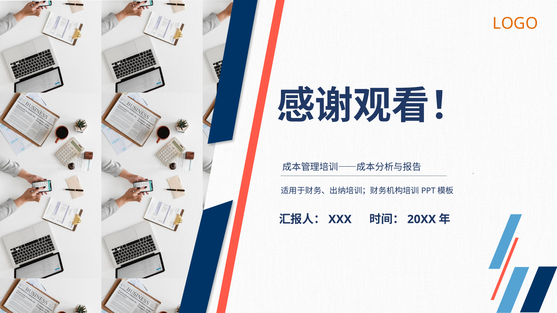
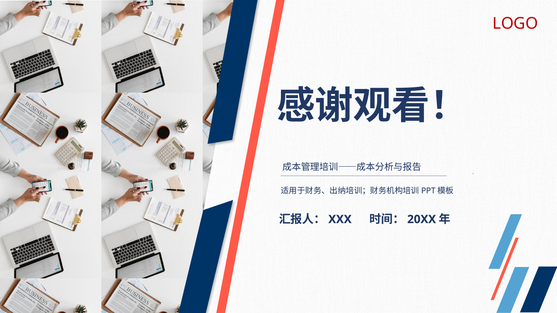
LOGO colour: orange -> red (515, 24)
